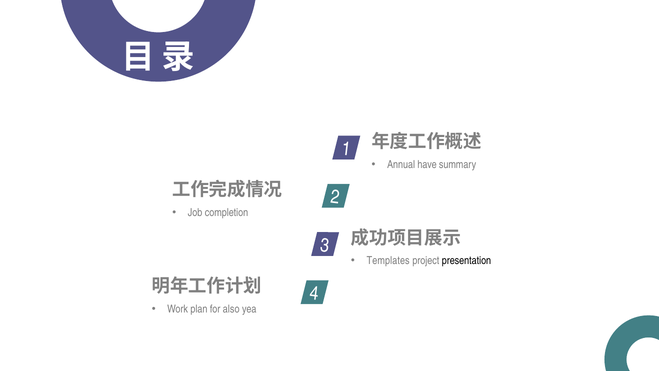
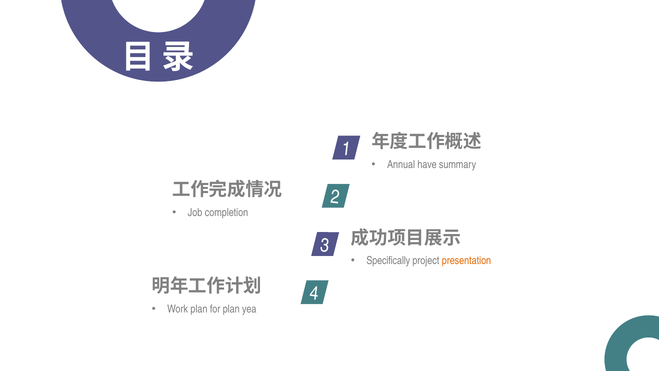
Templates: Templates -> Specifically (388, 261)
presentation colour: black -> orange (466, 261)
for also: also -> plan (231, 309)
